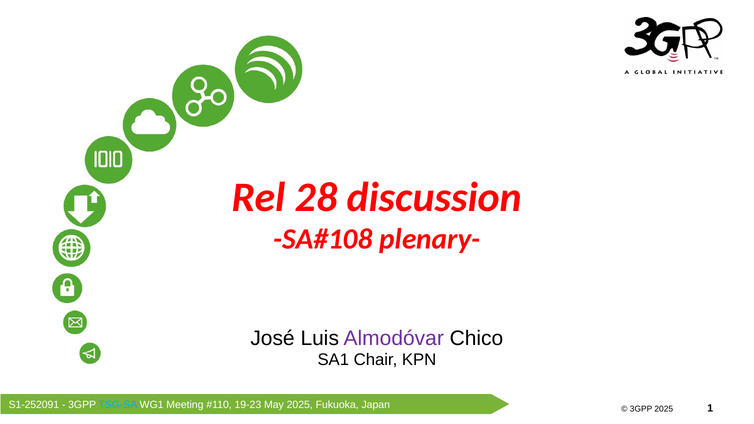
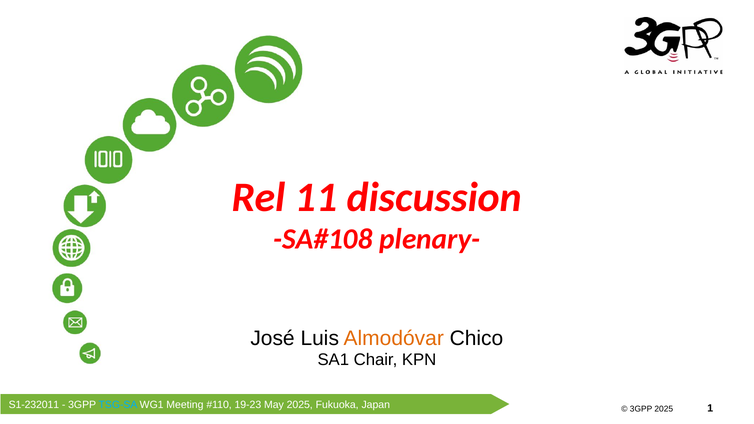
28: 28 -> 11 (316, 197)
Almodóvar colour: purple -> orange (394, 338)
S1-252091: S1-252091 -> S1-232011 (34, 405)
